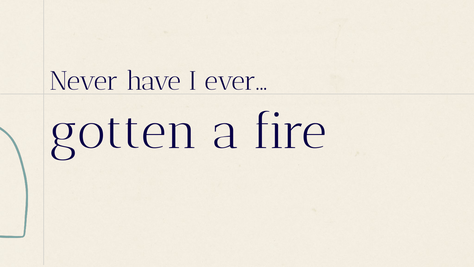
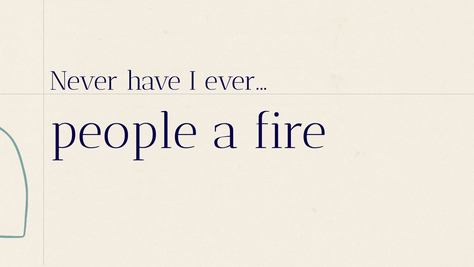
gotten: gotten -> people (124, 132)
